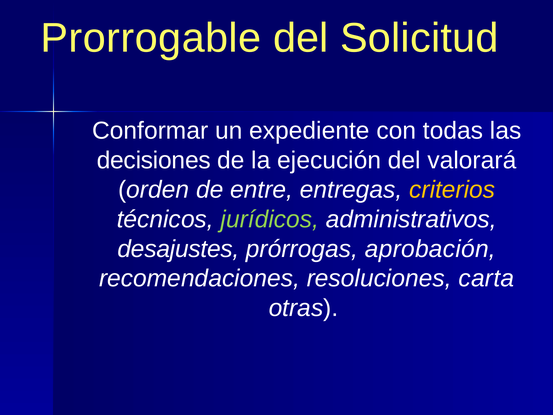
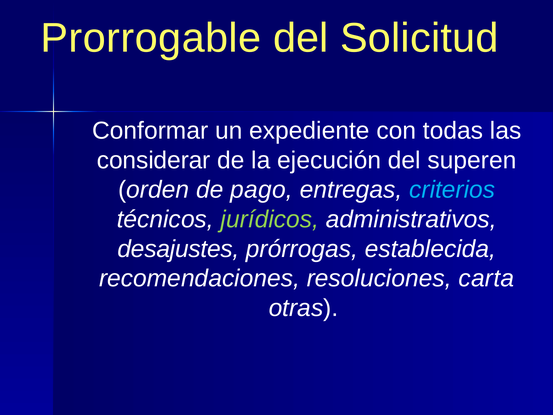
decisiones: decisiones -> considerar (154, 160)
valorará: valorará -> superen (472, 160)
entre: entre -> pago (261, 190)
criterios colour: yellow -> light blue (452, 190)
aprobación: aprobación -> establecida (430, 249)
